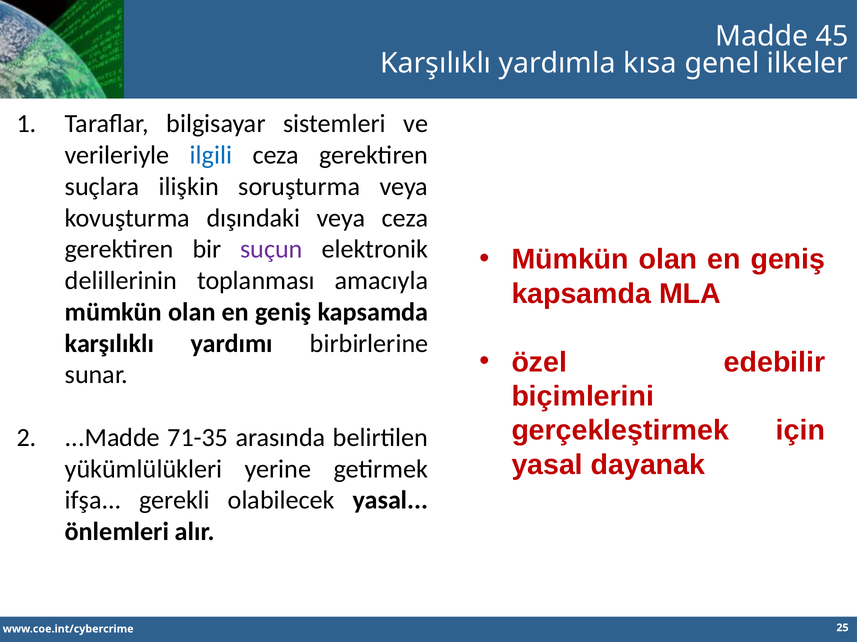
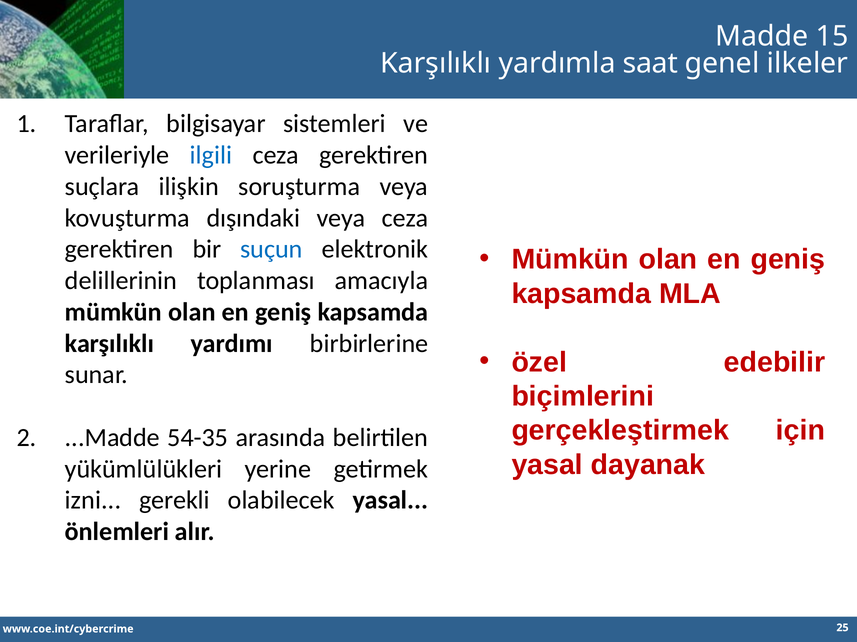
45: 45 -> 15 (832, 36)
kısa: kısa -> saat (650, 64)
suçun colour: purple -> blue (271, 250)
71-35: 71-35 -> 54-35 (198, 438)
ifşa: ifşa -> izni (93, 501)
